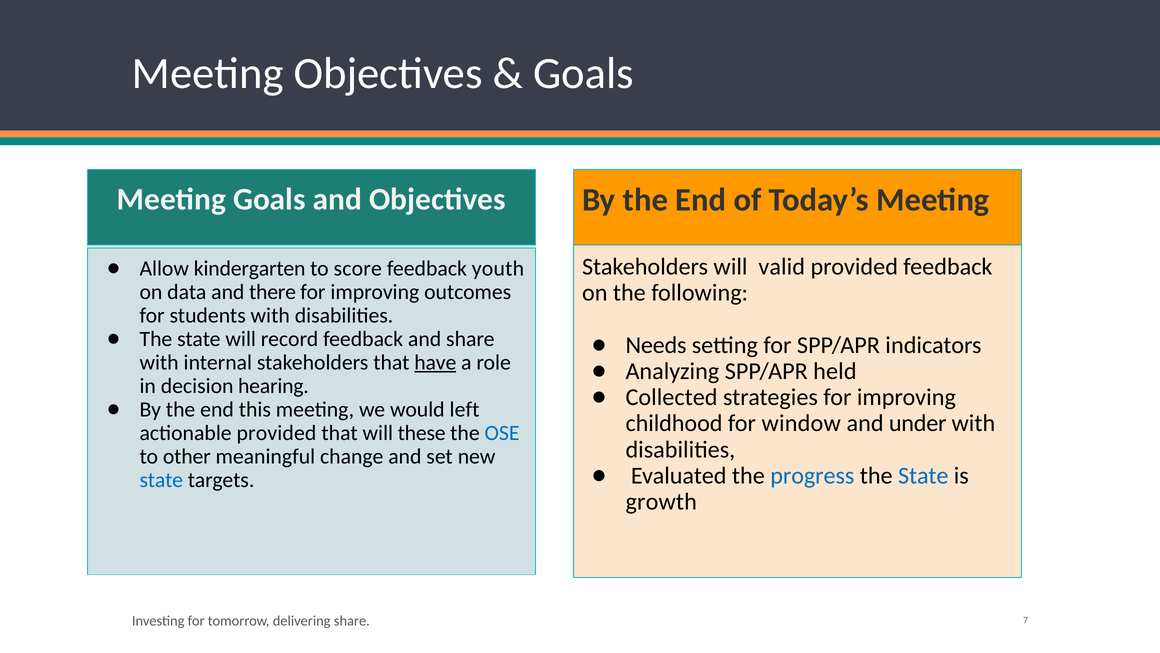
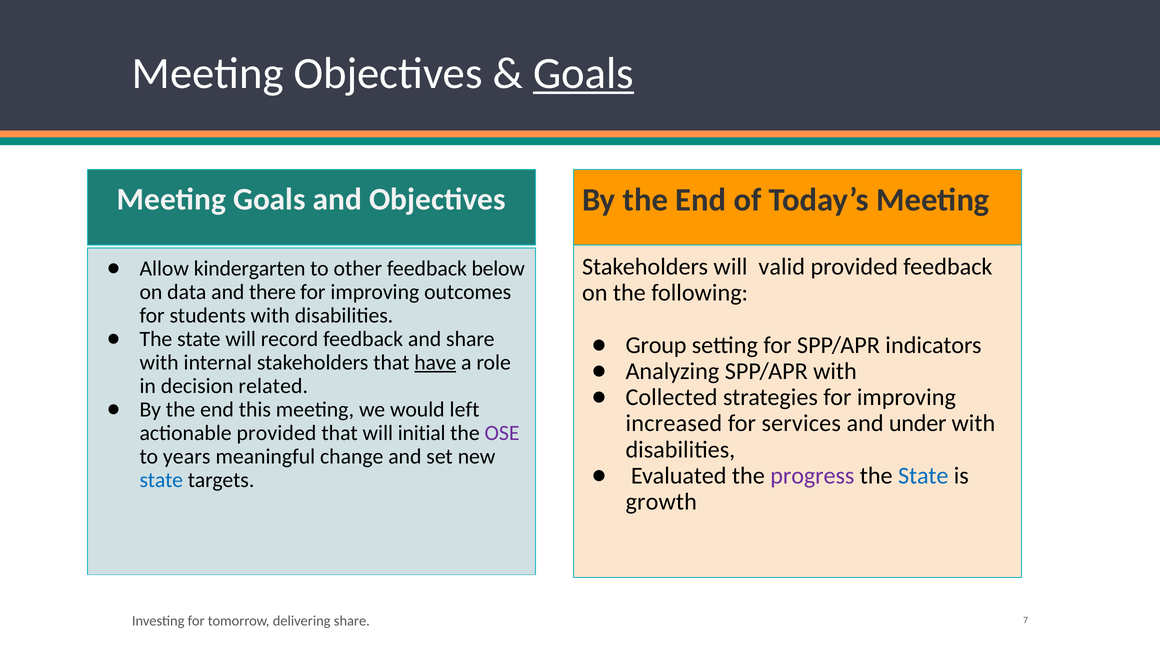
Goals underline: none -> present (583, 73)
score: score -> other (358, 268)
youth: youth -> below (498, 268)
Needs: Needs -> Group (656, 345)
SPP/APR held: held -> with (835, 371)
hearing: hearing -> related (273, 386)
childhood: childhood -> increased (674, 423)
window: window -> services (801, 423)
these: these -> initial (422, 433)
OSE colour: blue -> purple (502, 433)
other: other -> years (187, 456)
progress colour: blue -> purple (812, 475)
